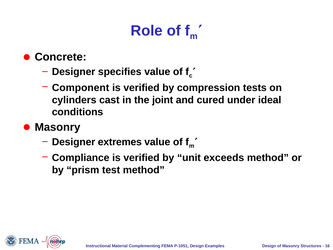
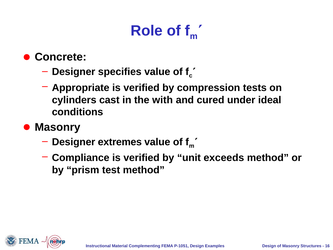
Component: Component -> Appropriate (81, 88)
joint: joint -> with (163, 100)
